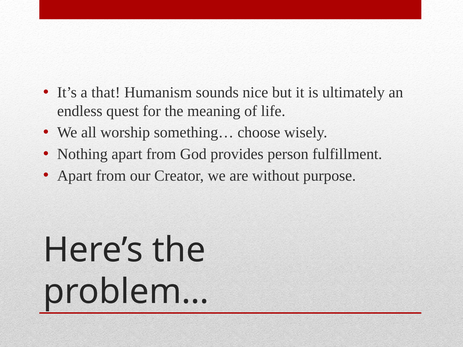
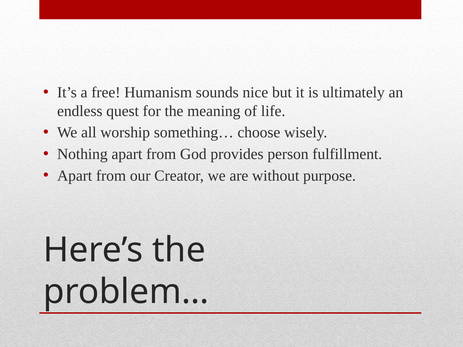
that: that -> free (106, 93)
